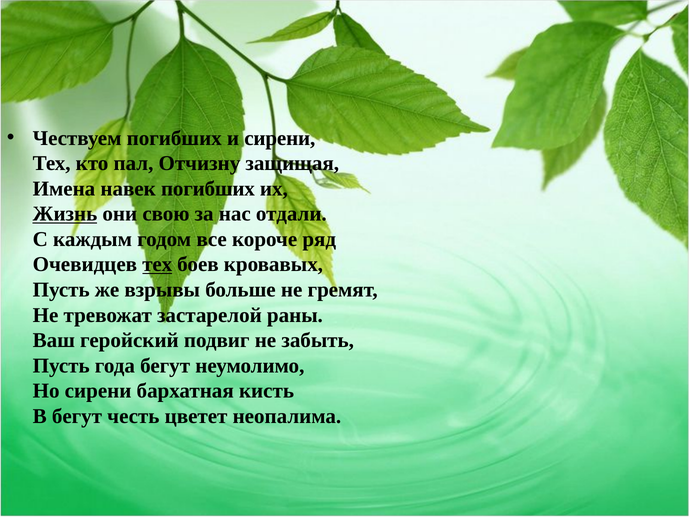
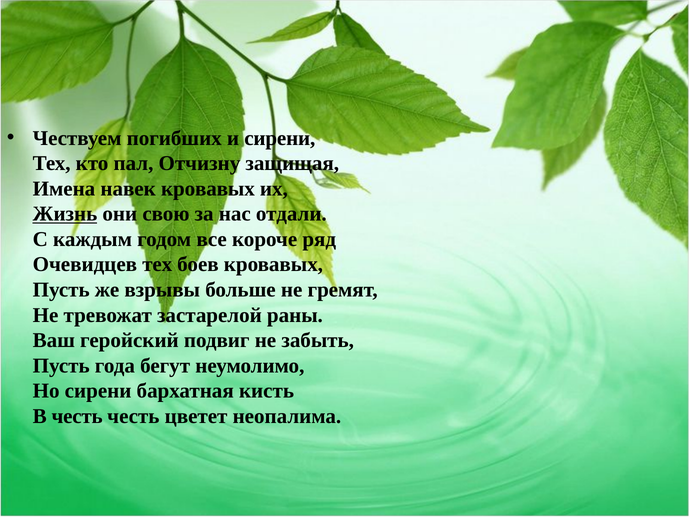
навек погибших: погибших -> кровавых (208, 189)
тех underline: present -> none (157, 264)
В бегут: бегут -> честь (77, 416)
